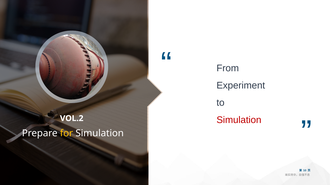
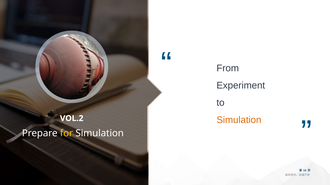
Simulation colour: red -> orange (239, 120)
